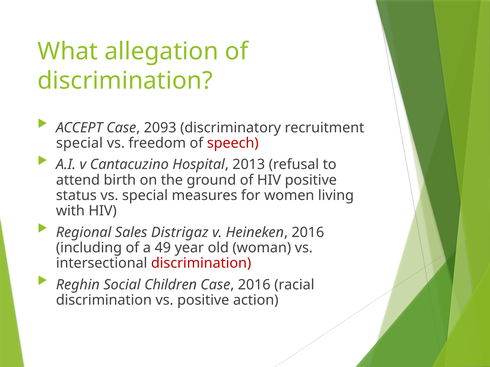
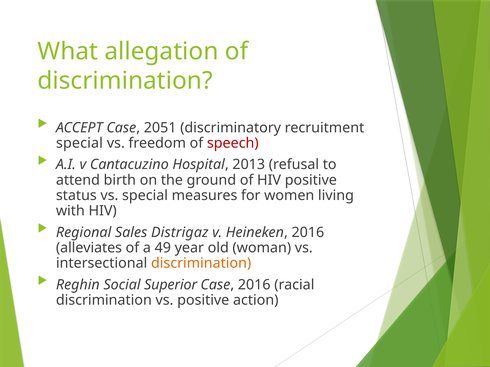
2093: 2093 -> 2051 (160, 128)
including: including -> alleviates (89, 248)
discrimination colour: red -> orange (201, 264)
Children: Children -> Superior (171, 285)
